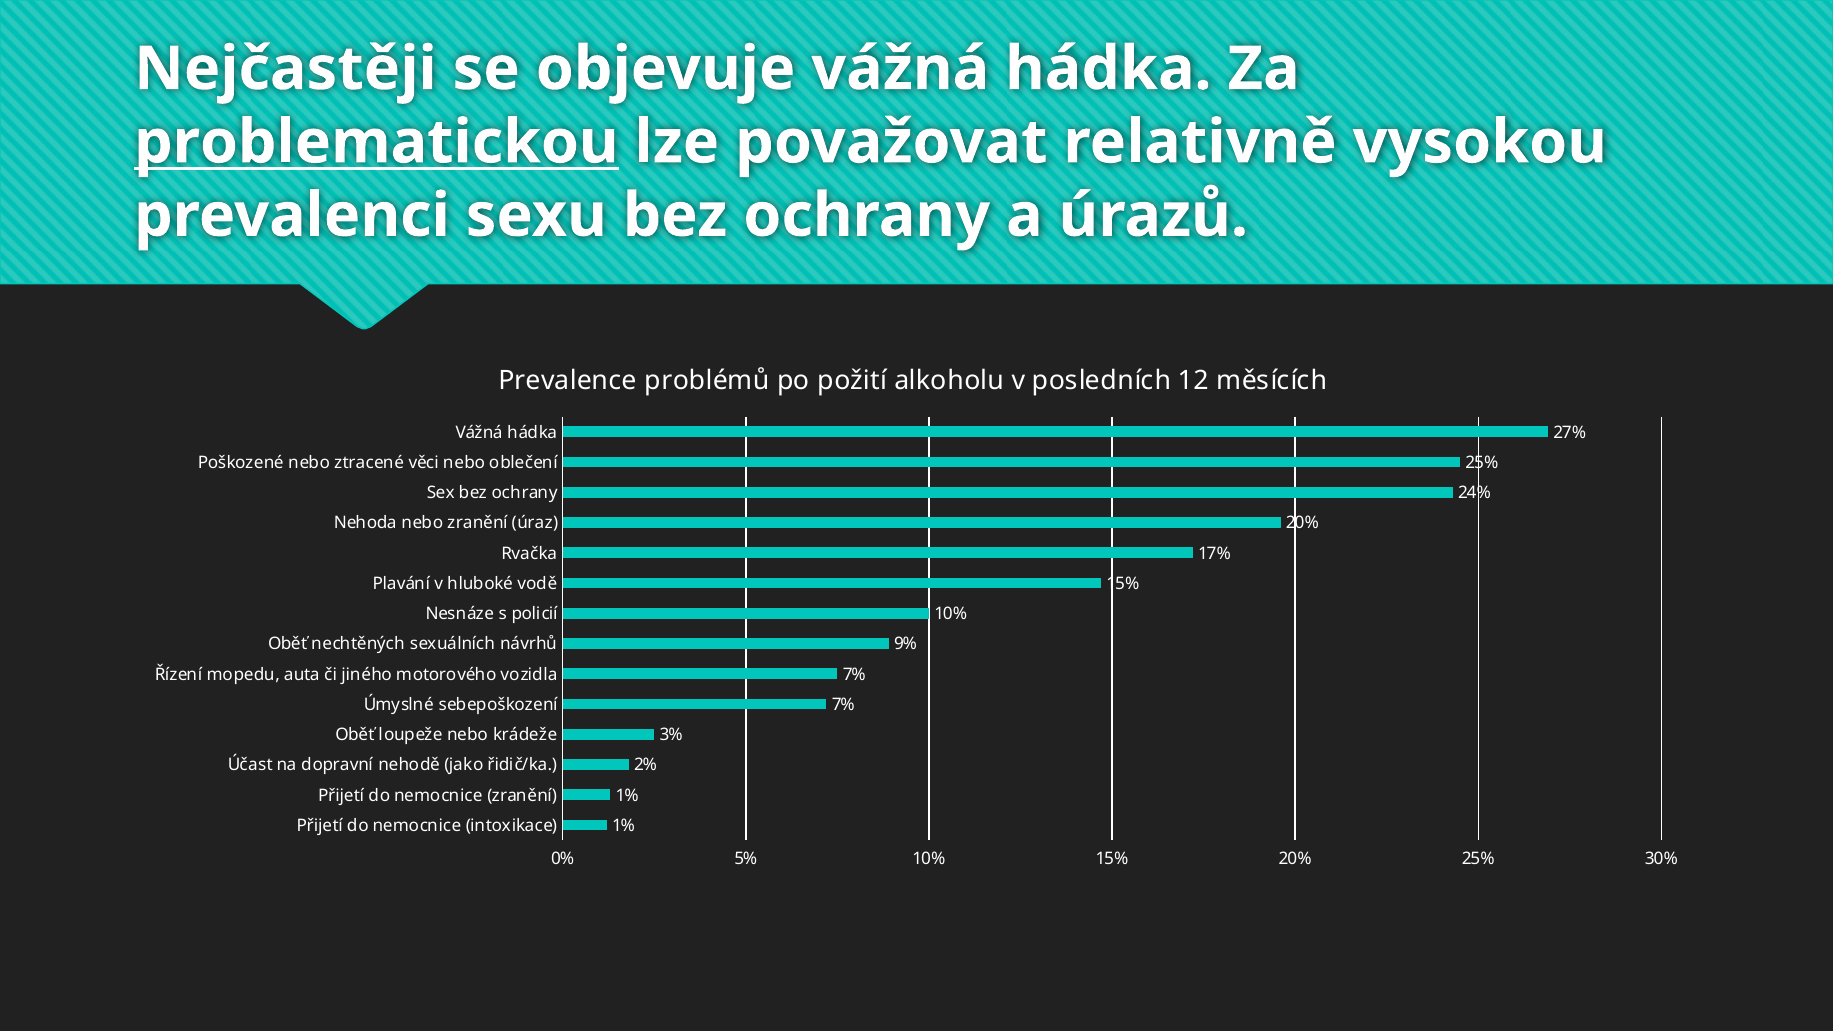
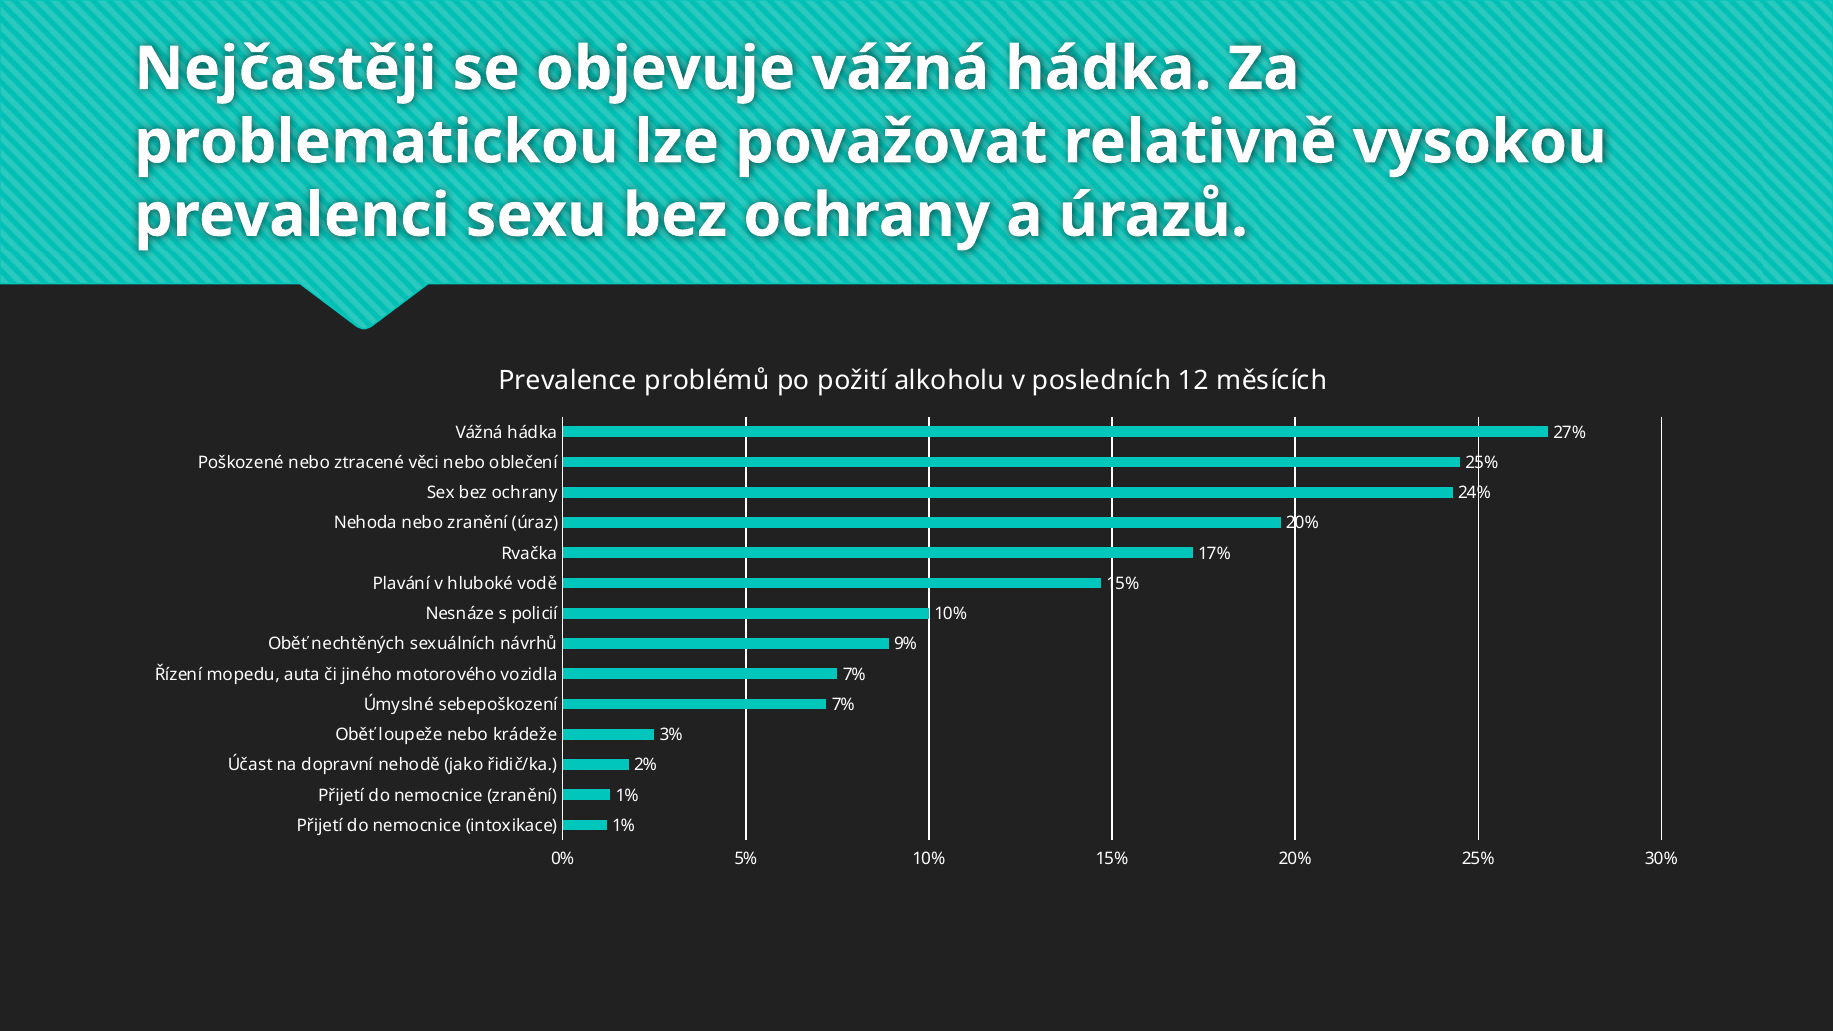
problematickou underline: present -> none (376, 142)
